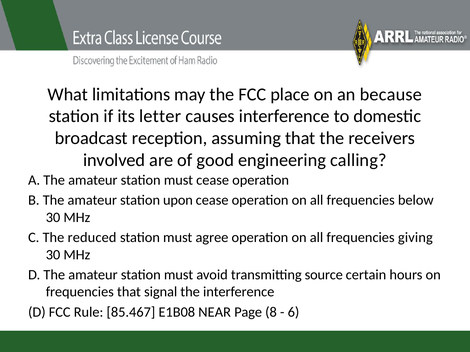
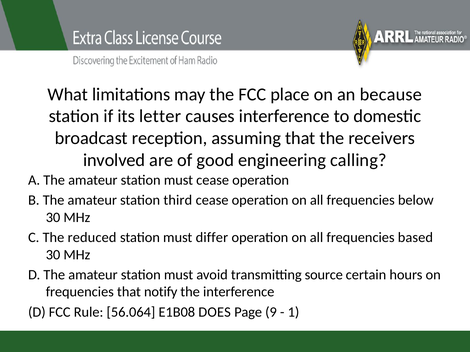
upon: upon -> third (178, 200)
agree: agree -> differ (212, 238)
giving: giving -> based (415, 238)
signal: signal -> notify (161, 292)
85.467: 85.467 -> 56.064 (131, 312)
NEAR: NEAR -> DOES (215, 312)
8: 8 -> 9 (271, 312)
6: 6 -> 1 (293, 312)
